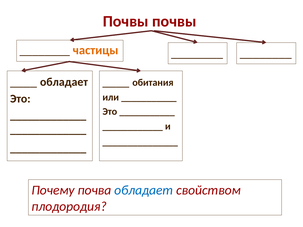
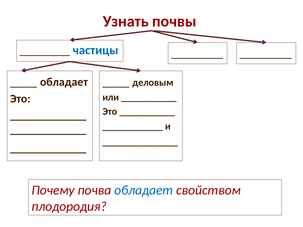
Почвы: Почвы -> Узнать (126, 21)
частицы colour: orange -> blue (96, 50)
обитания: обитания -> деловым (153, 83)
